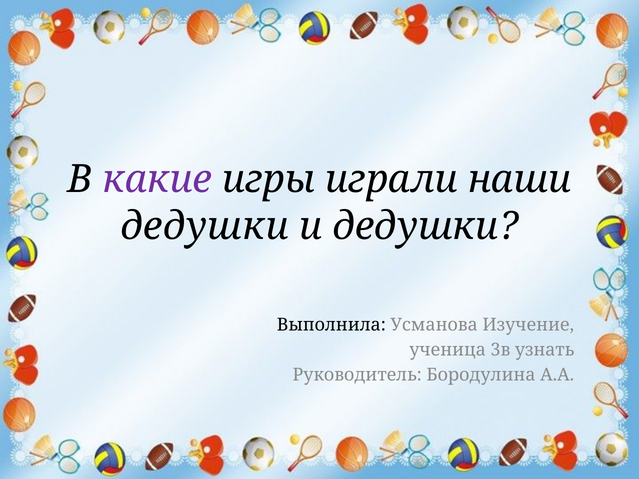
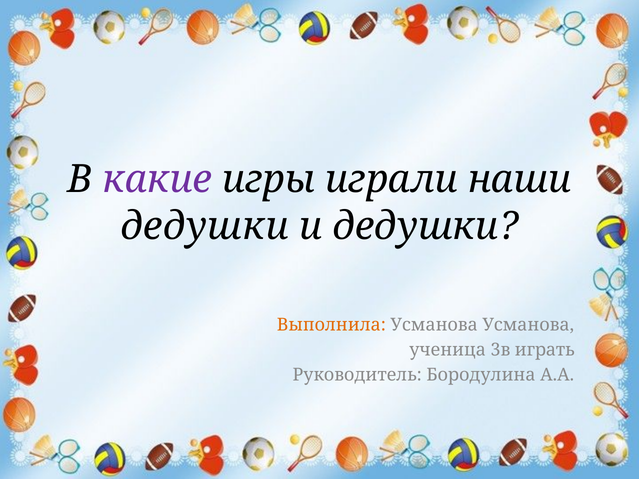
Выполнила colour: black -> orange (331, 325)
Усманова Изучение: Изучение -> Усманова (528, 325)
узнать: узнать -> играть (545, 350)
